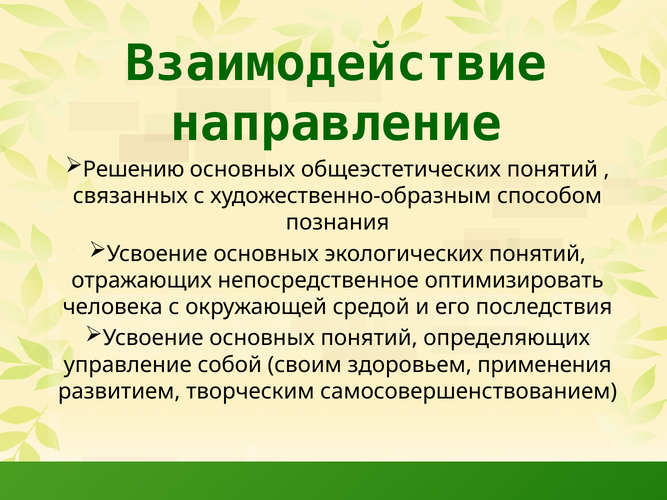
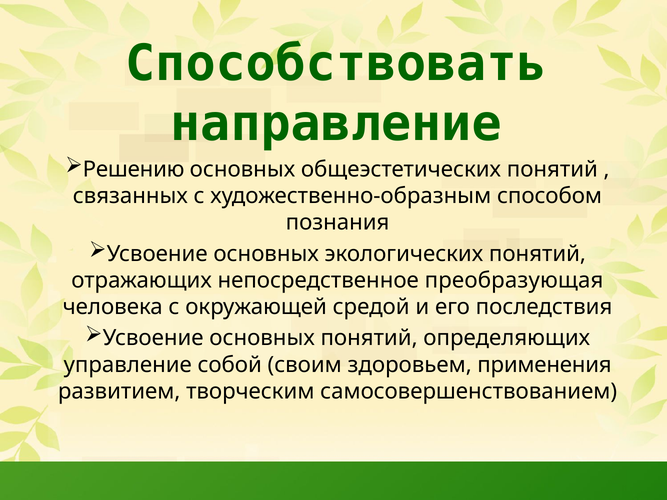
Взаимодействие: Взаимодействие -> Способствовать (336, 64)
оптимизировать: оптимизировать -> преобразующая (514, 281)
